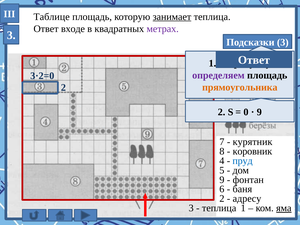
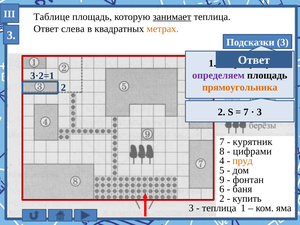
входе: входе -> слева (73, 29)
метрах colour: purple -> orange (163, 29)
3·2=0: 3·2=0 -> 3·2=1 (42, 76)
0: 0 -> 7 (246, 112)
9: 9 -> 3 (259, 112)
коровник: коровник -> цифрами (252, 151)
пруд colour: blue -> orange (243, 161)
адресу: адресу -> купить (247, 199)
яма underline: present -> none (284, 208)
